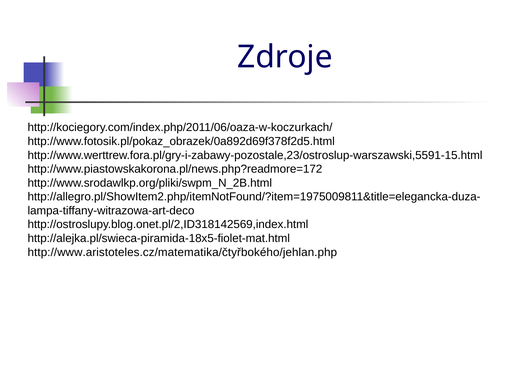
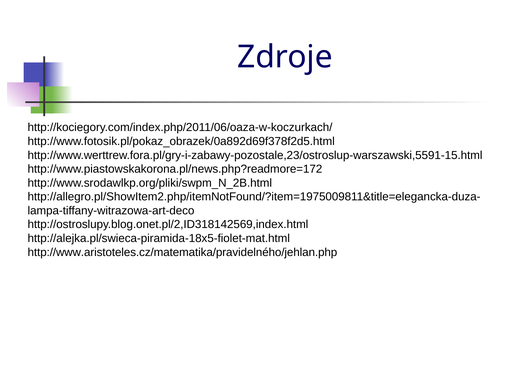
http://www.aristoteles.cz/matematika/čtyřbokého/jehlan.php: http://www.aristoteles.cz/matematika/čtyřbokého/jehlan.php -> http://www.aristoteles.cz/matematika/pravidelného/jehlan.php (182, 252)
